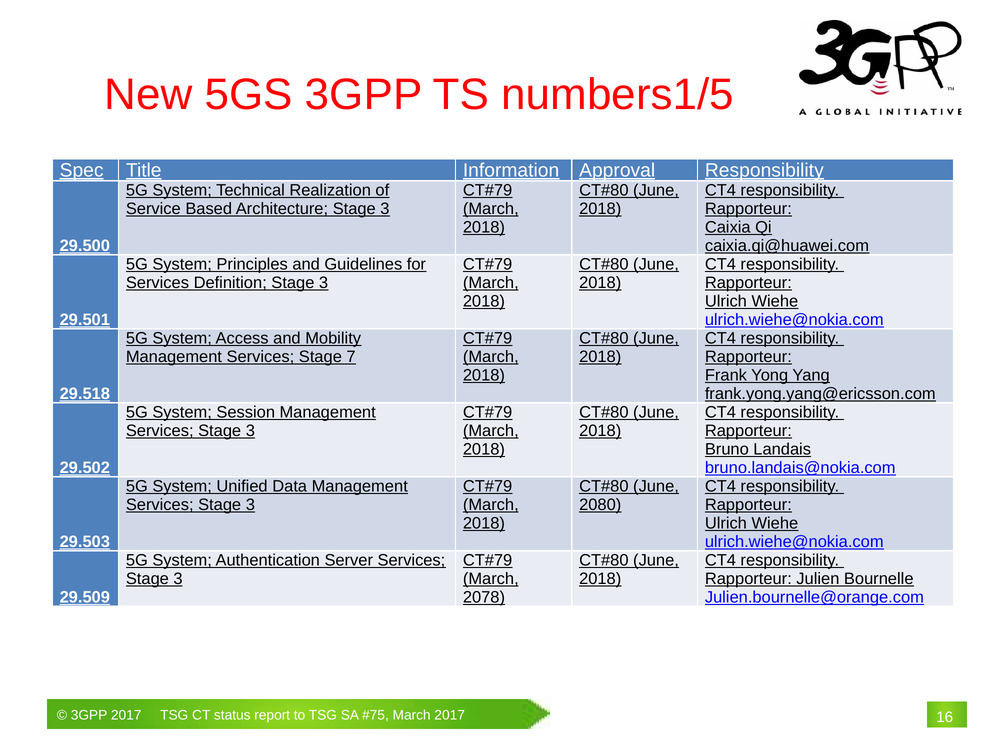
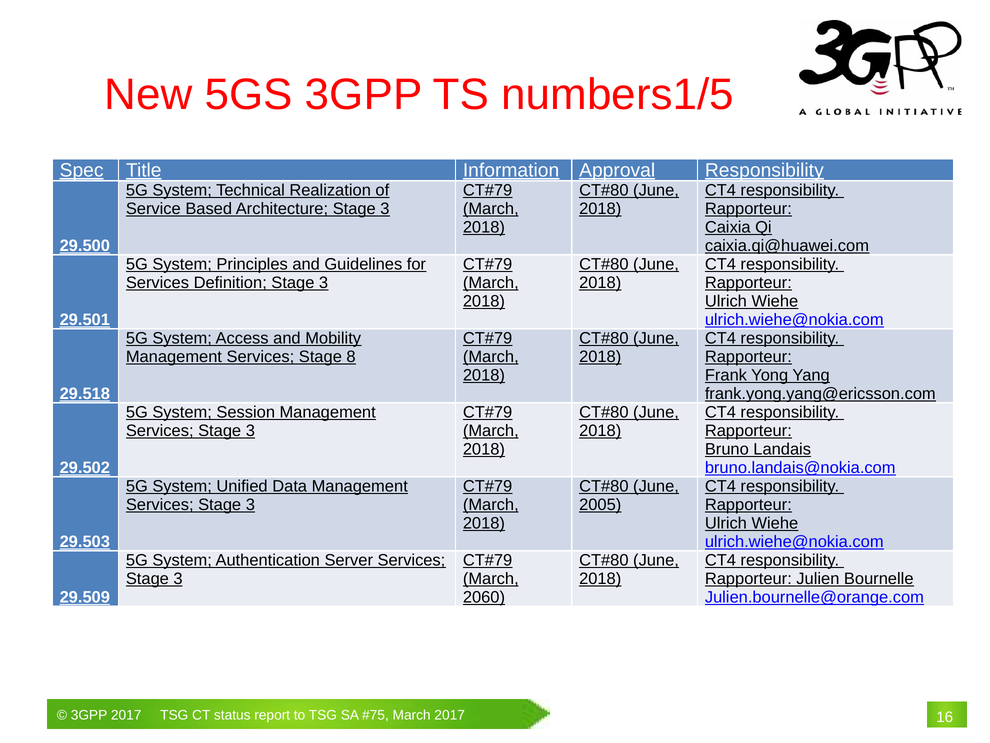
7: 7 -> 8 (351, 357)
2080: 2080 -> 2005 (600, 504)
2078: 2078 -> 2060 (484, 597)
